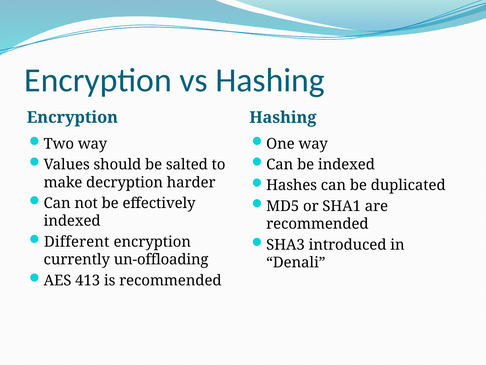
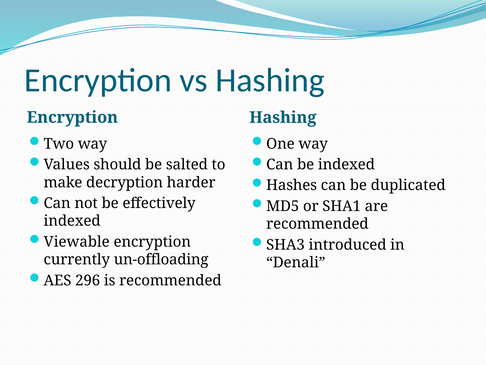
Different: Different -> Viewable (77, 242)
413: 413 -> 296 (88, 280)
